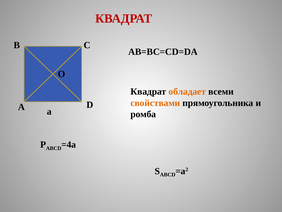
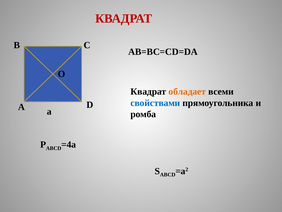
свойствами colour: orange -> blue (155, 103)
